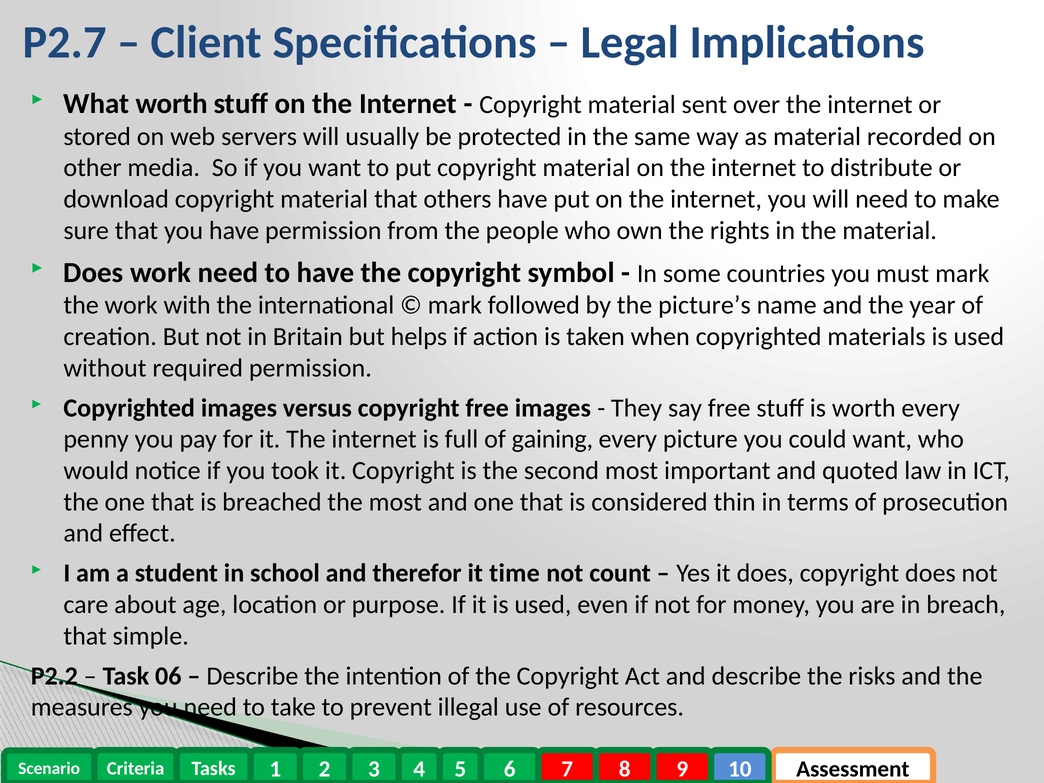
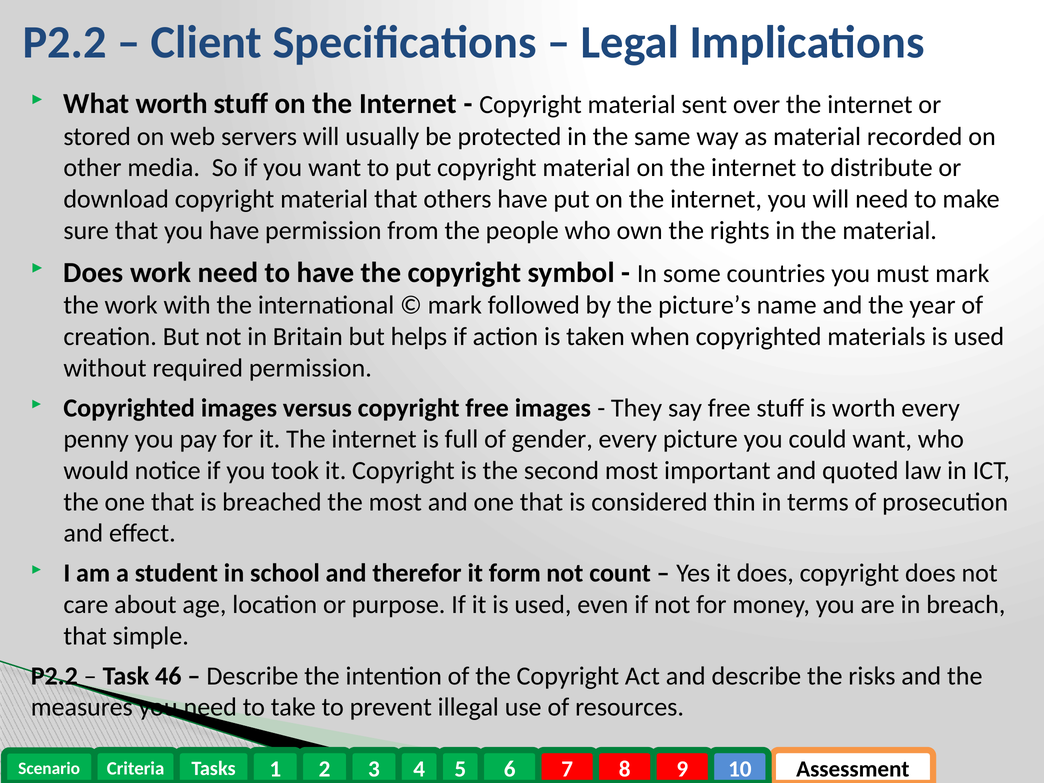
P2.7: P2.7 -> P2.2 (65, 42)
gaining: gaining -> gender (552, 439)
time: time -> form (515, 573)
06: 06 -> 46 (168, 676)
